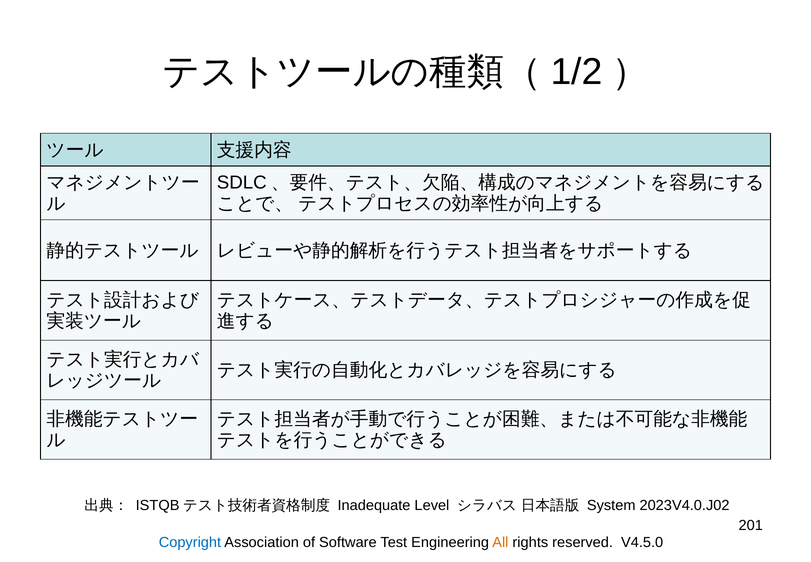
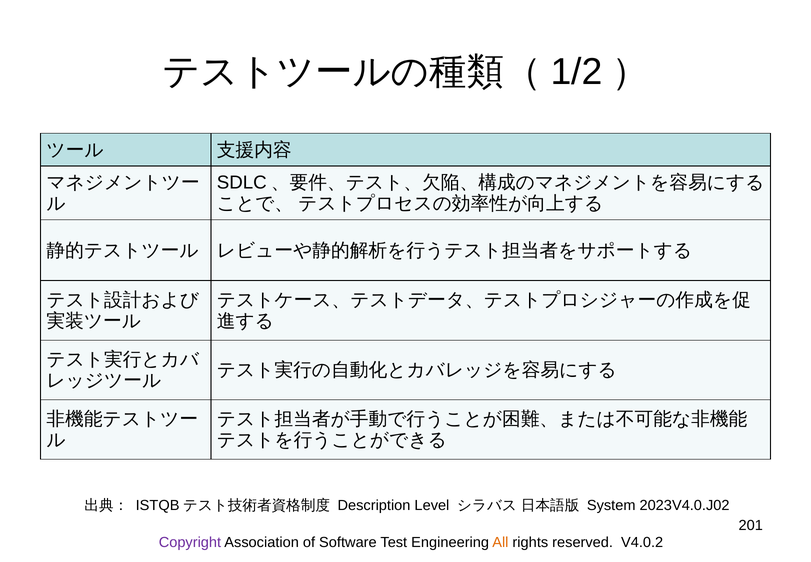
Inadequate: Inadequate -> Description (374, 505)
Copyright colour: blue -> purple (190, 542)
V4.5.0: V4.5.0 -> V4.0.2 (642, 542)
